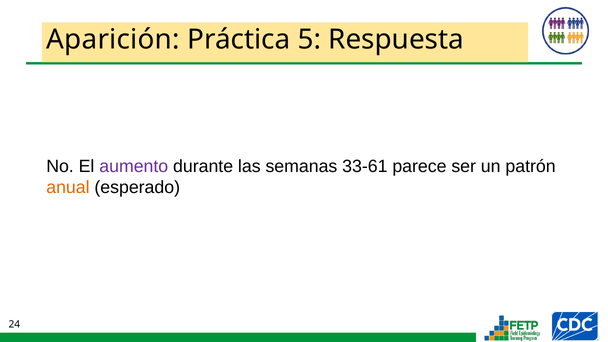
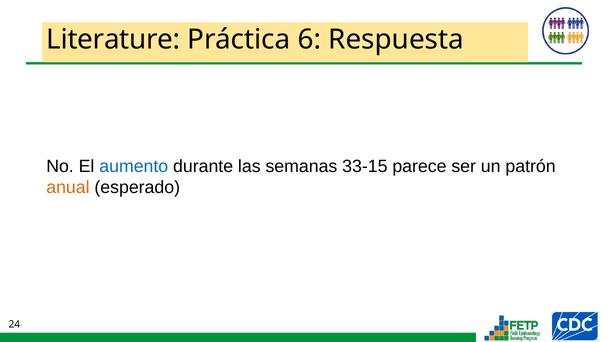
Aparición: Aparición -> Literature (113, 39)
5: 5 -> 6 (309, 39)
aumento colour: purple -> blue (134, 166)
33-61: 33-61 -> 33-15 (365, 166)
